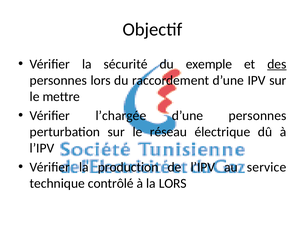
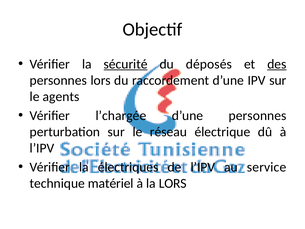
sécurité underline: none -> present (126, 64)
exemple: exemple -> déposés (209, 64)
mettre: mettre -> agents (61, 97)
production: production -> électriques (128, 167)
contrôlé: contrôlé -> matériel (111, 183)
